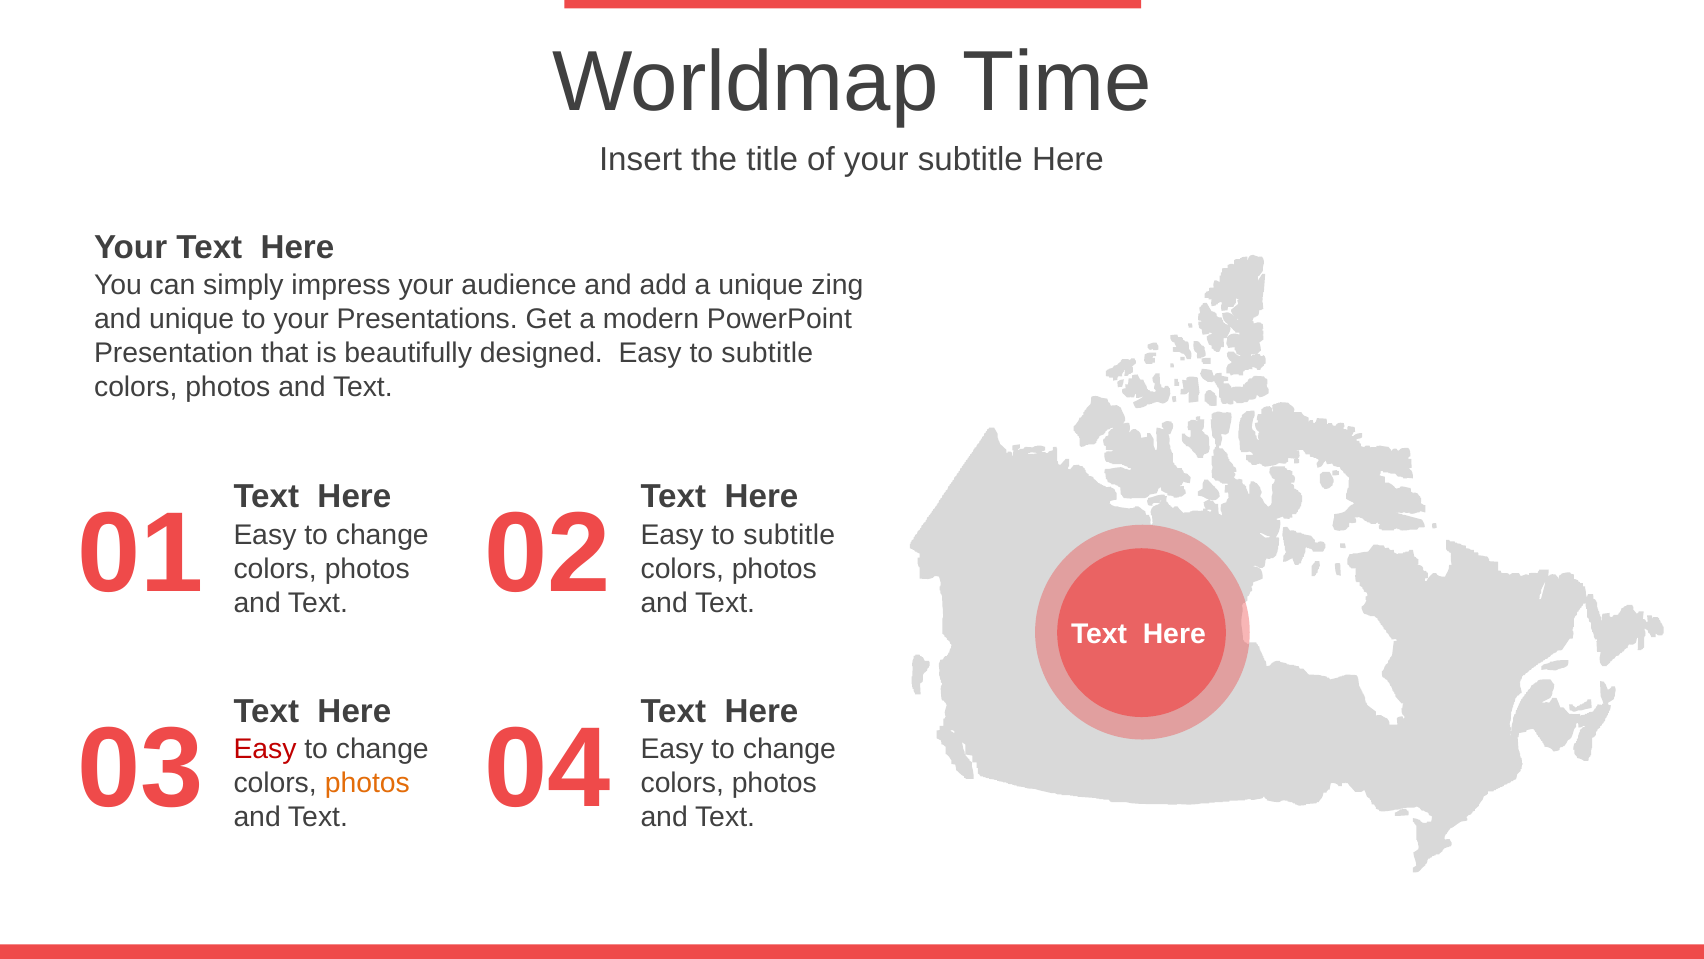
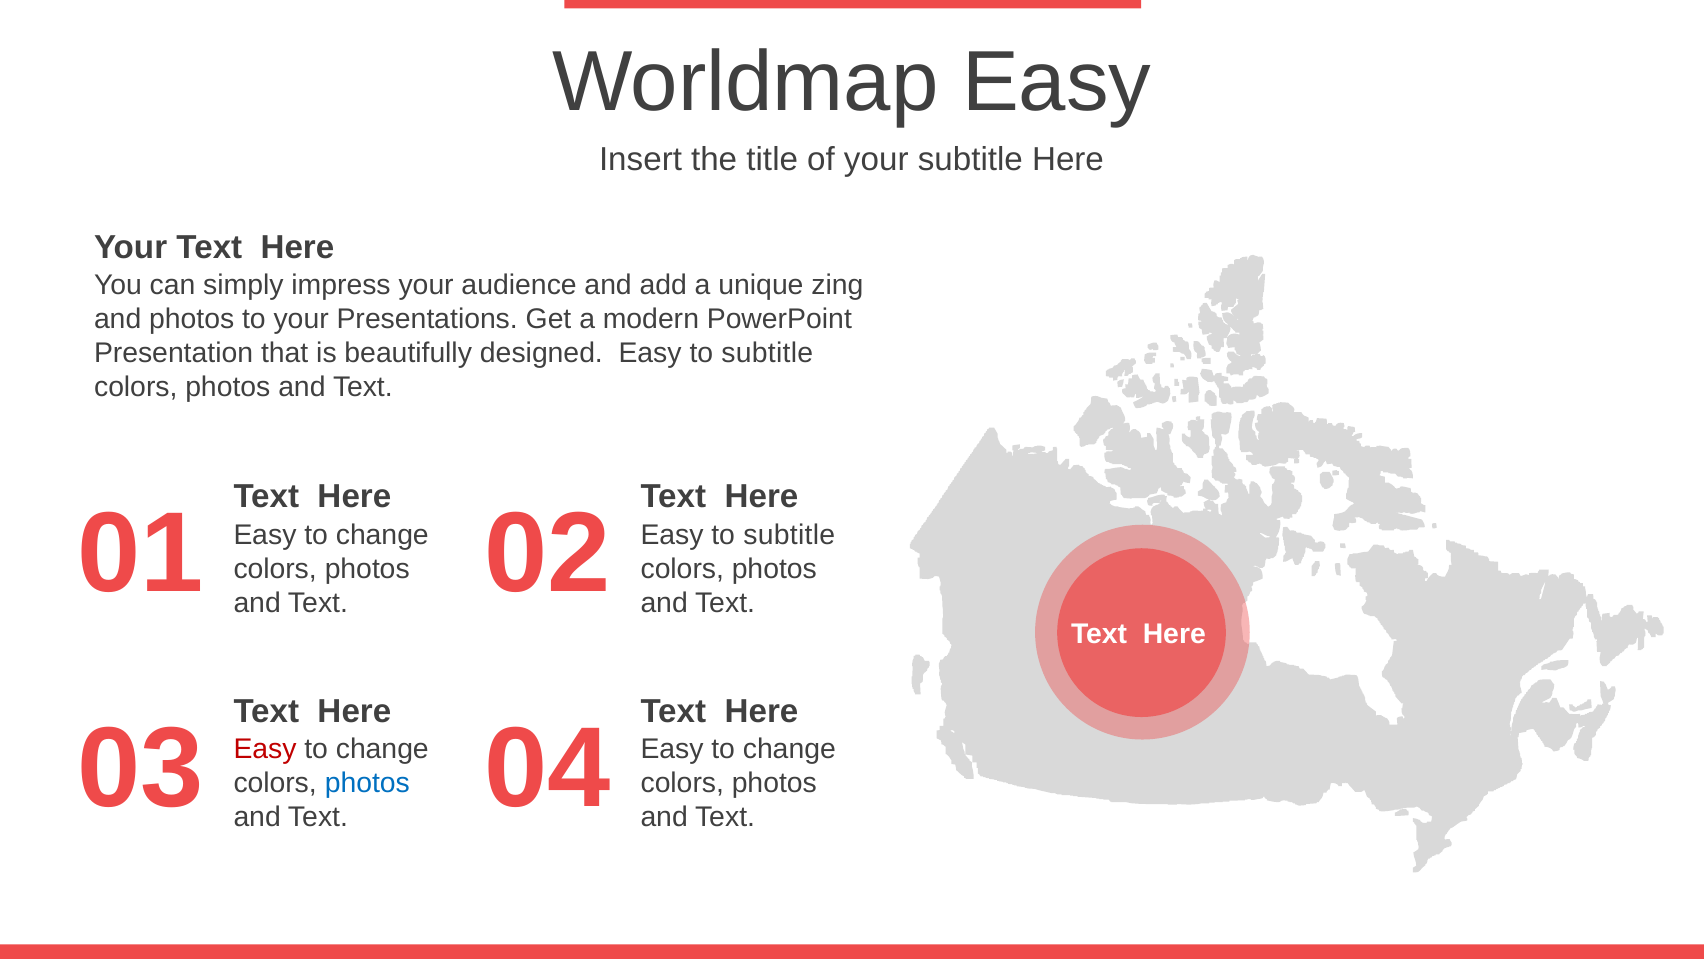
Worldmap Time: Time -> Easy (1057, 83)
and unique: unique -> photos (192, 319)
photos colour: orange -> blue (367, 783)
